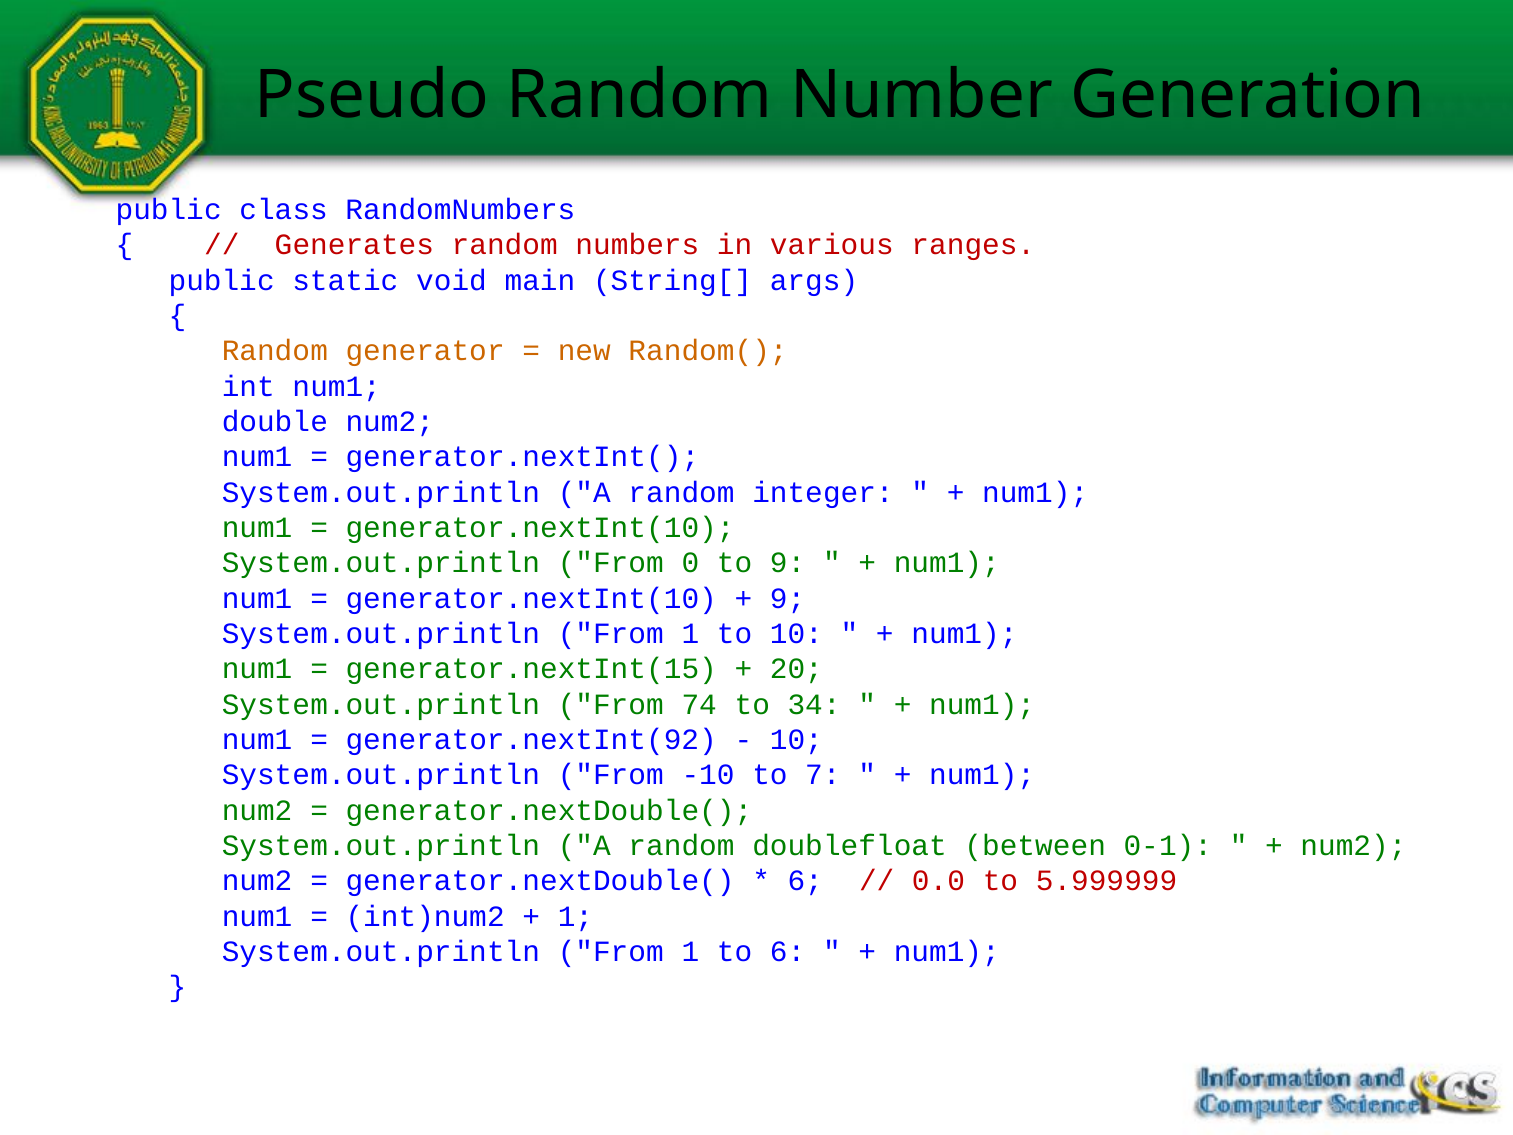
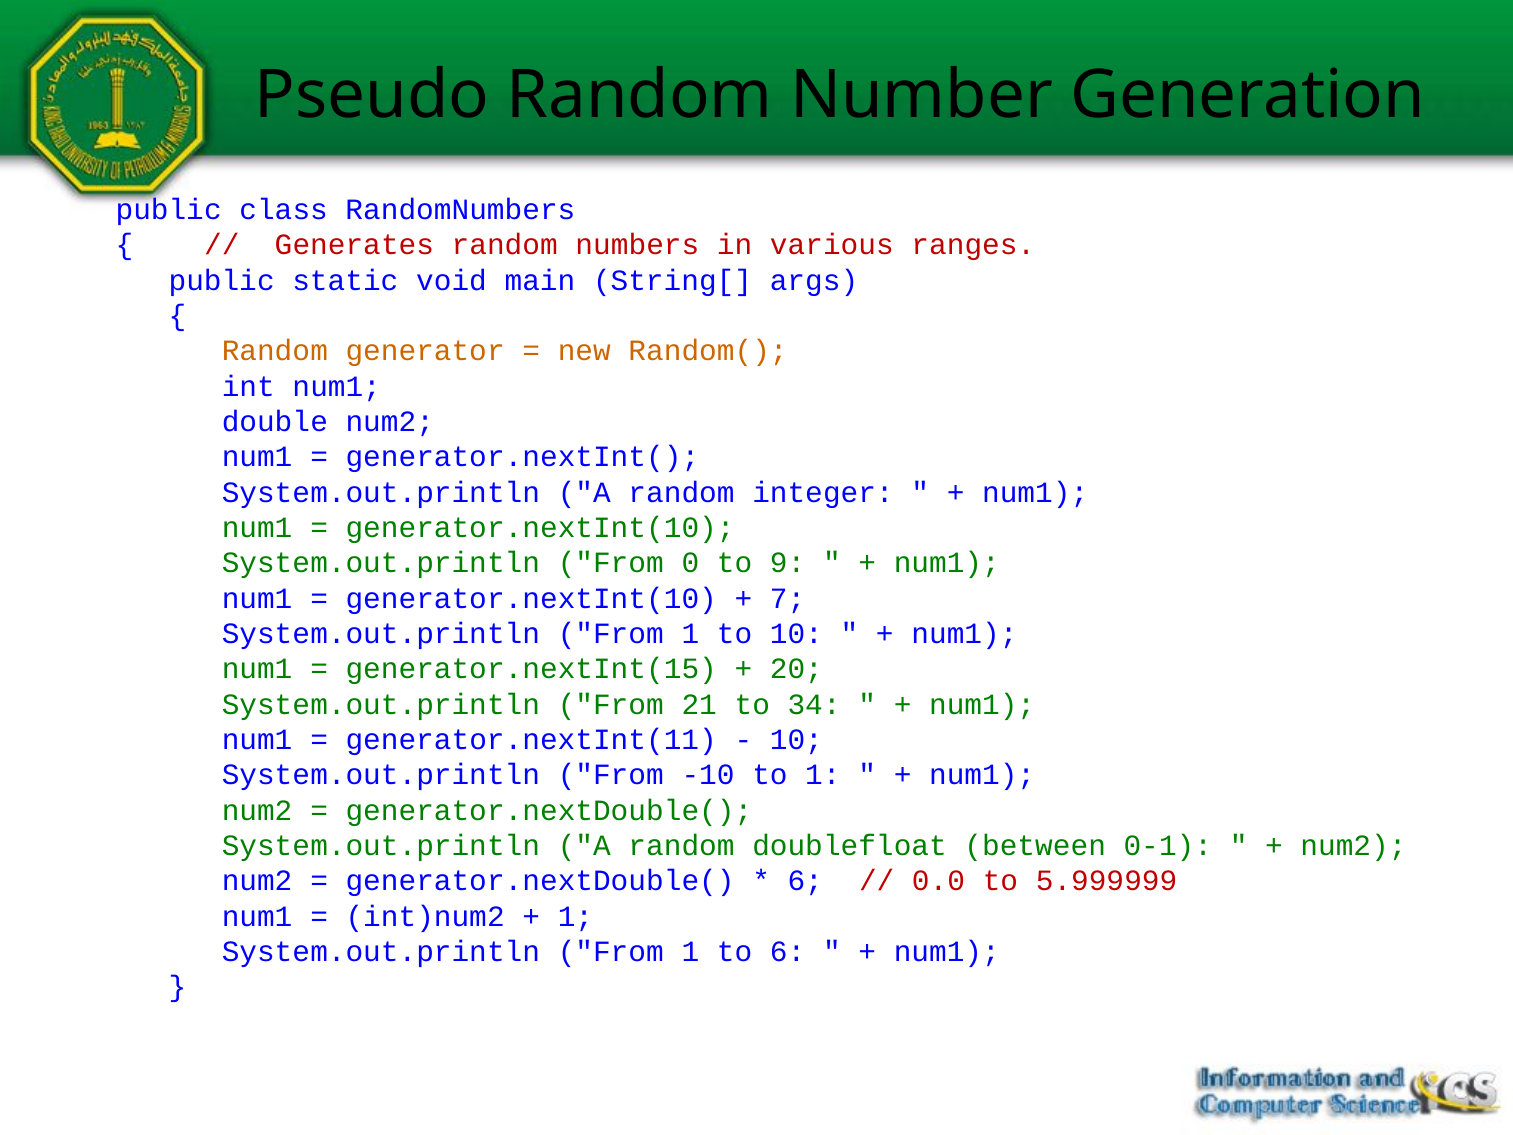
9: 9 -> 7 (788, 598)
74: 74 -> 21 (699, 704)
generator.nextInt(92: generator.nextInt(92 -> generator.nextInt(11 (531, 740)
to 7: 7 -> 1 (823, 775)
